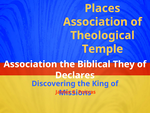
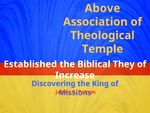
Places: Places -> Above (102, 8)
Association: Association -> Established (30, 64)
Declares: Declares -> Increase (75, 75)
